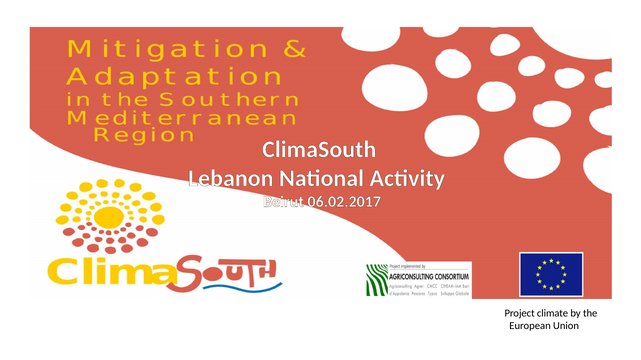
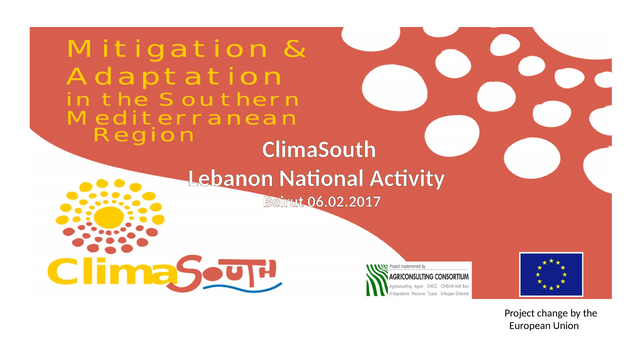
climate: climate -> change (552, 314)
